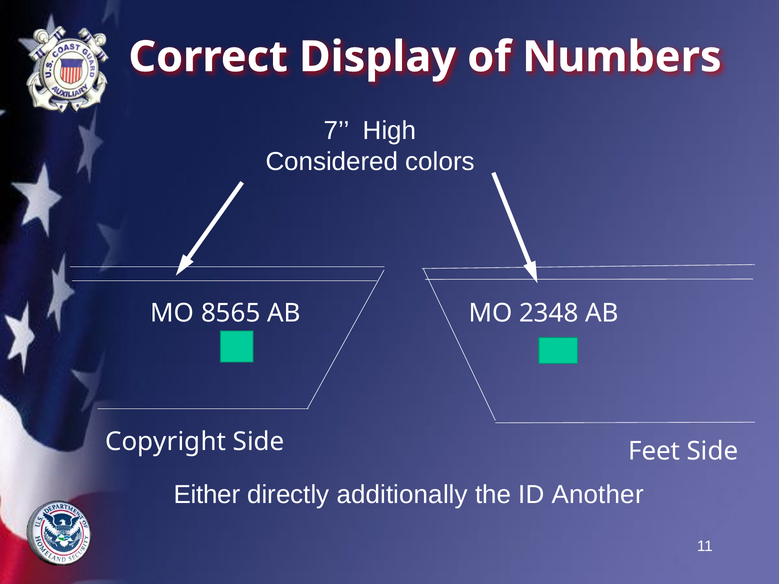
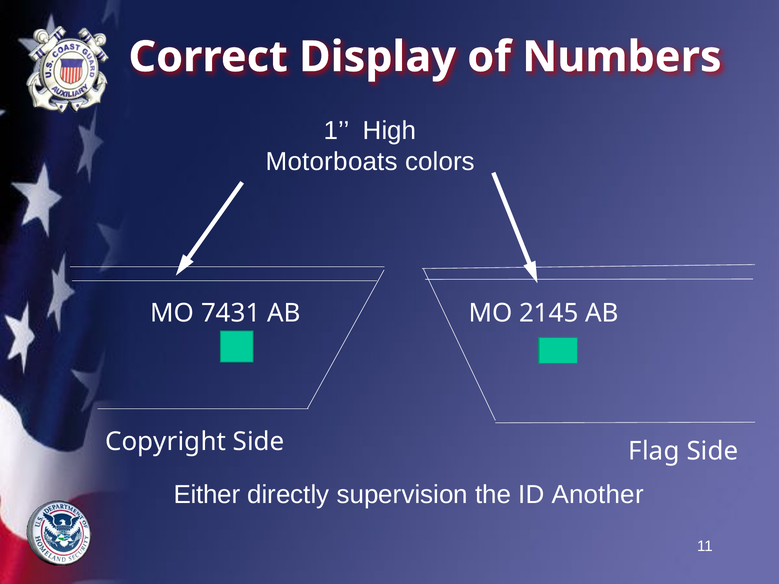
7: 7 -> 1 (337, 131)
Considered: Considered -> Motorboats (332, 162)
8565: 8565 -> 7431 (231, 313)
2348: 2348 -> 2145 (549, 313)
Feet: Feet -> Flag (654, 451)
additionally: additionally -> supervision (402, 495)
